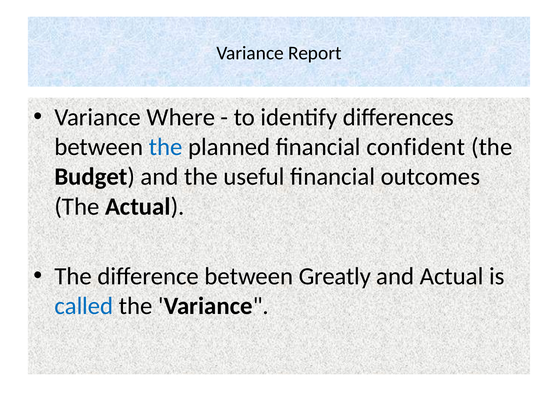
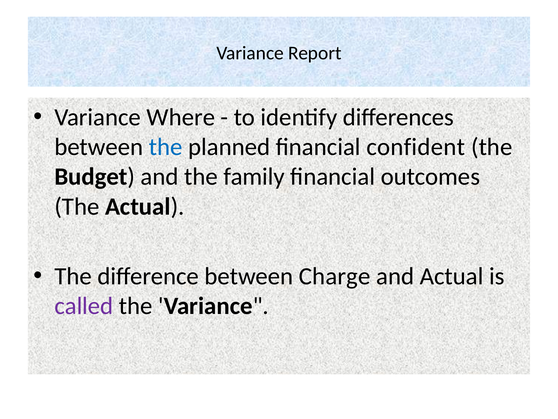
useful: useful -> family (254, 177)
Greatly: Greatly -> Charge (335, 276)
called colour: blue -> purple (84, 306)
